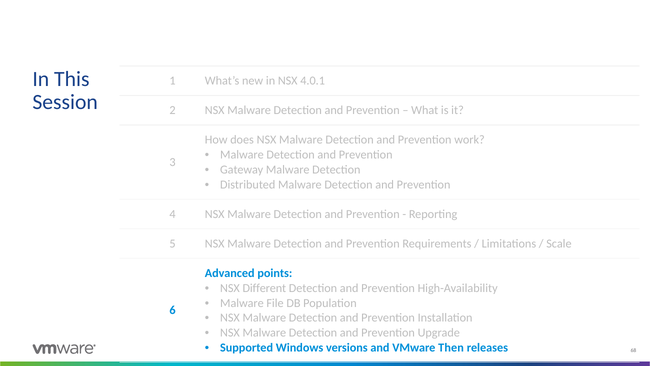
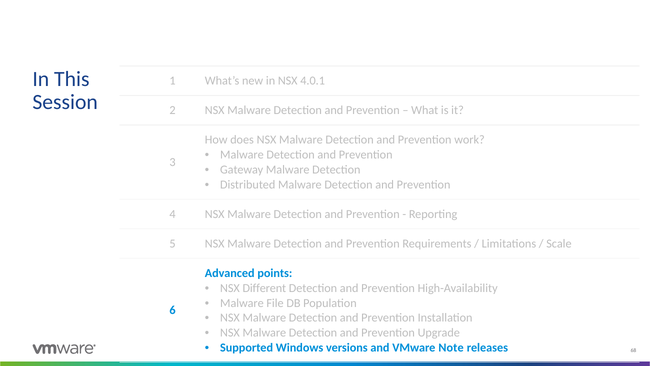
Then: Then -> Note (451, 347)
